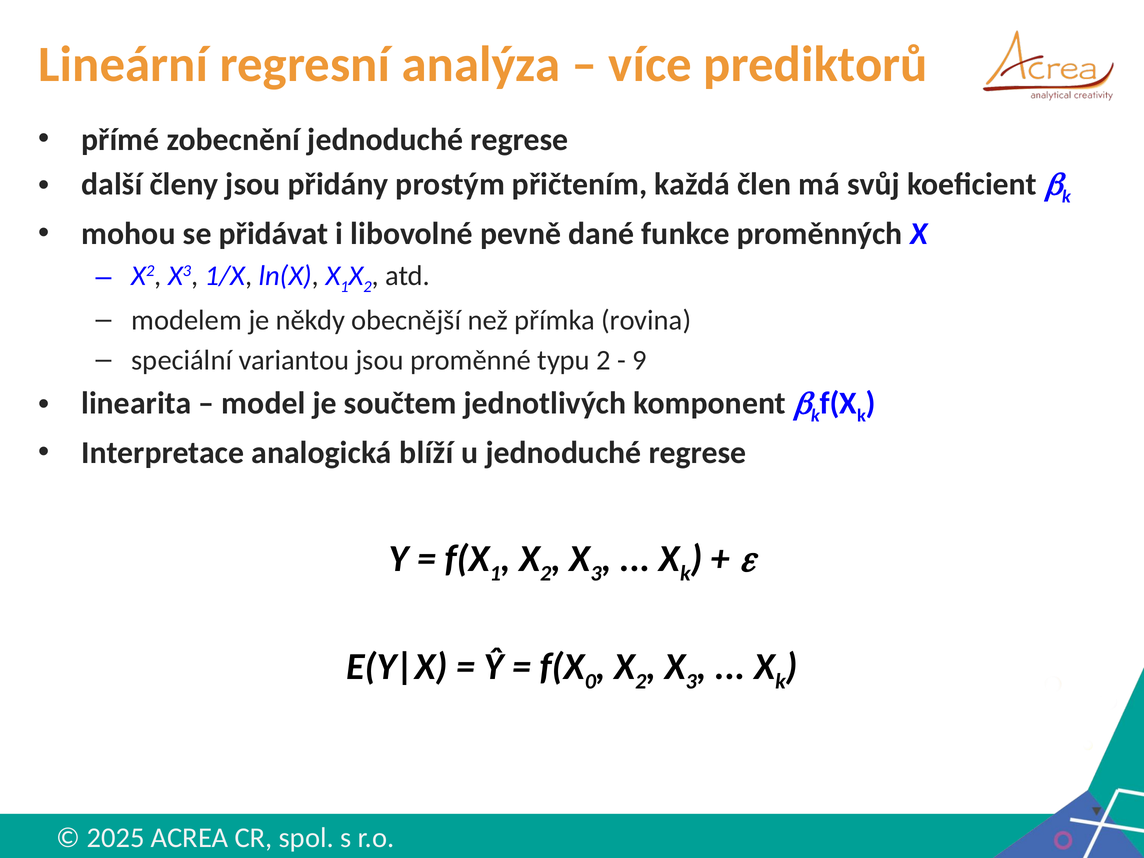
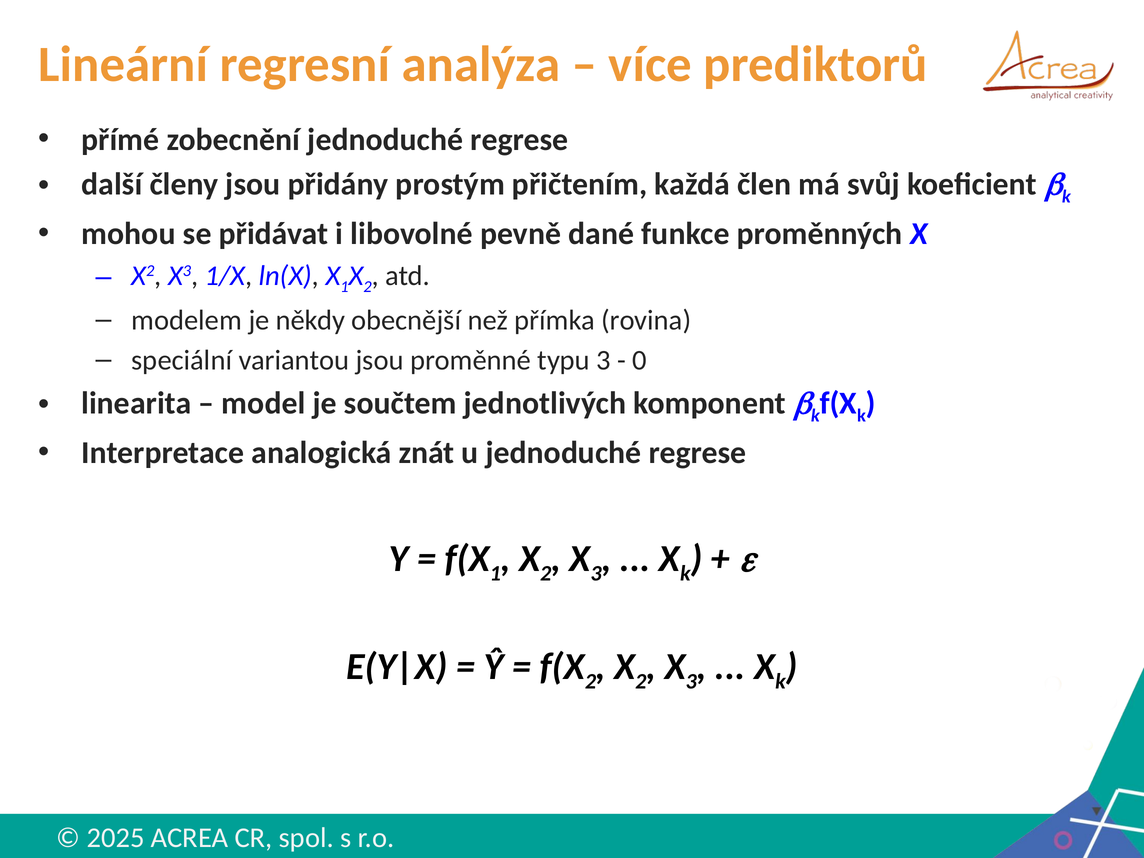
typu 2: 2 -> 3 (604, 360)
9: 9 -> 0 (640, 360)
blíží: blíží -> znát (427, 453)
0: 0 -> 2 (590, 681)
